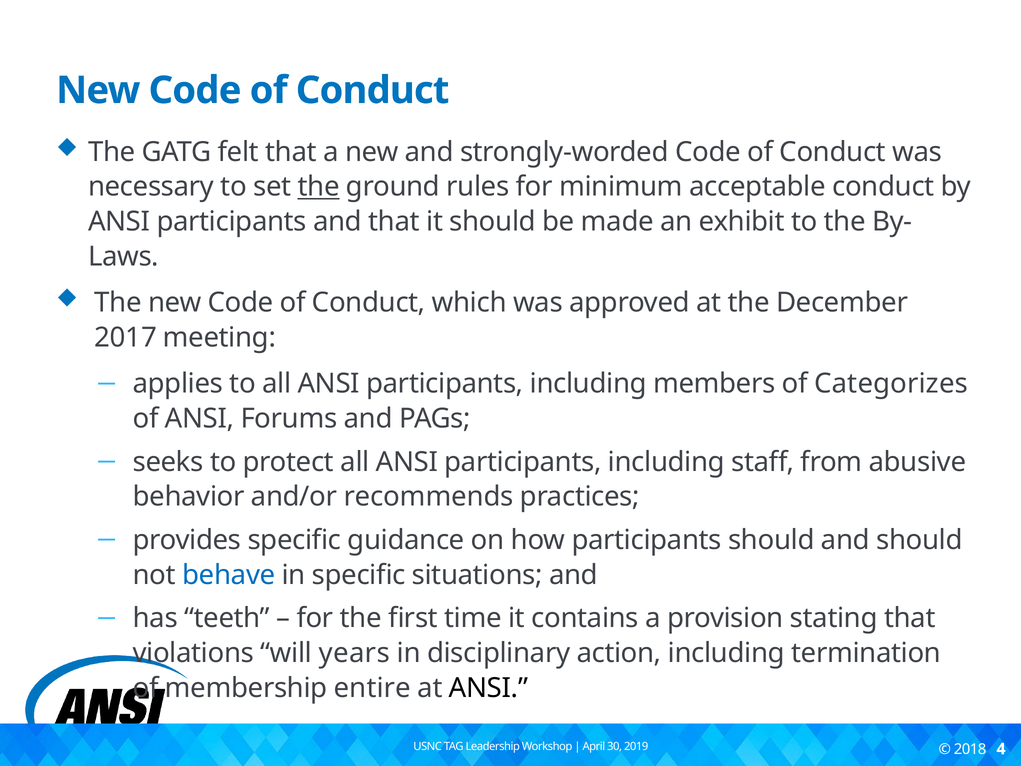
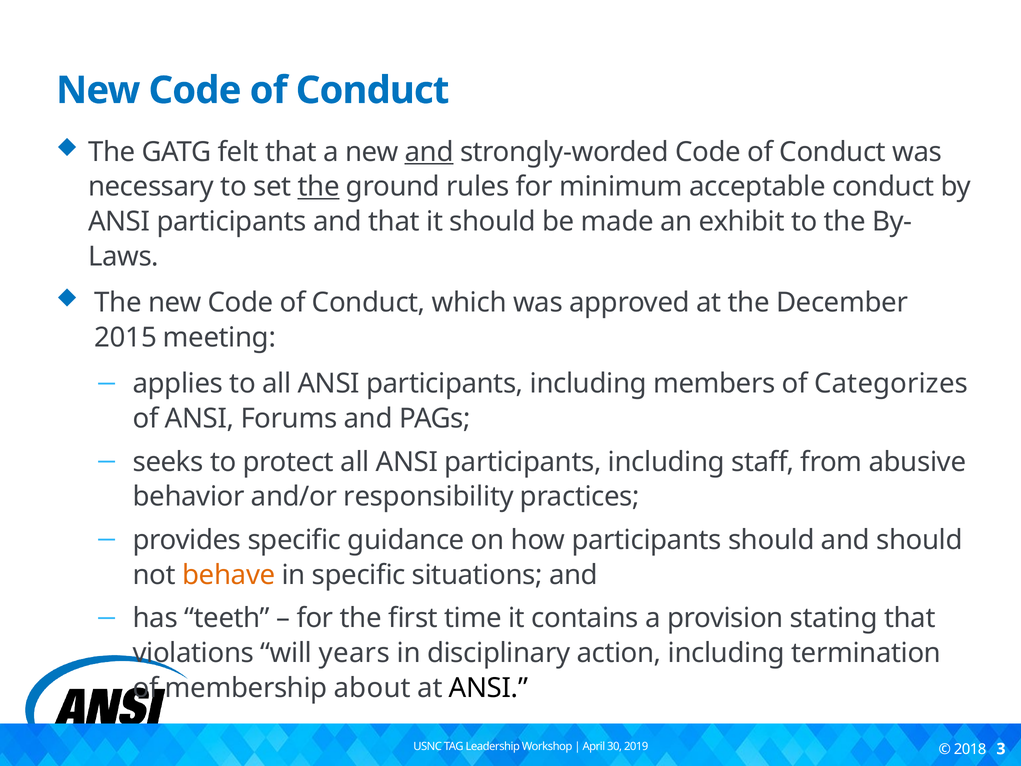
and underline: none -> present (429, 152)
2017: 2017 -> 2015 (126, 337)
recommends: recommends -> responsibility (429, 497)
behave colour: blue -> orange (229, 575)
entire: entire -> about (372, 688)
4: 4 -> 3 (1001, 749)
